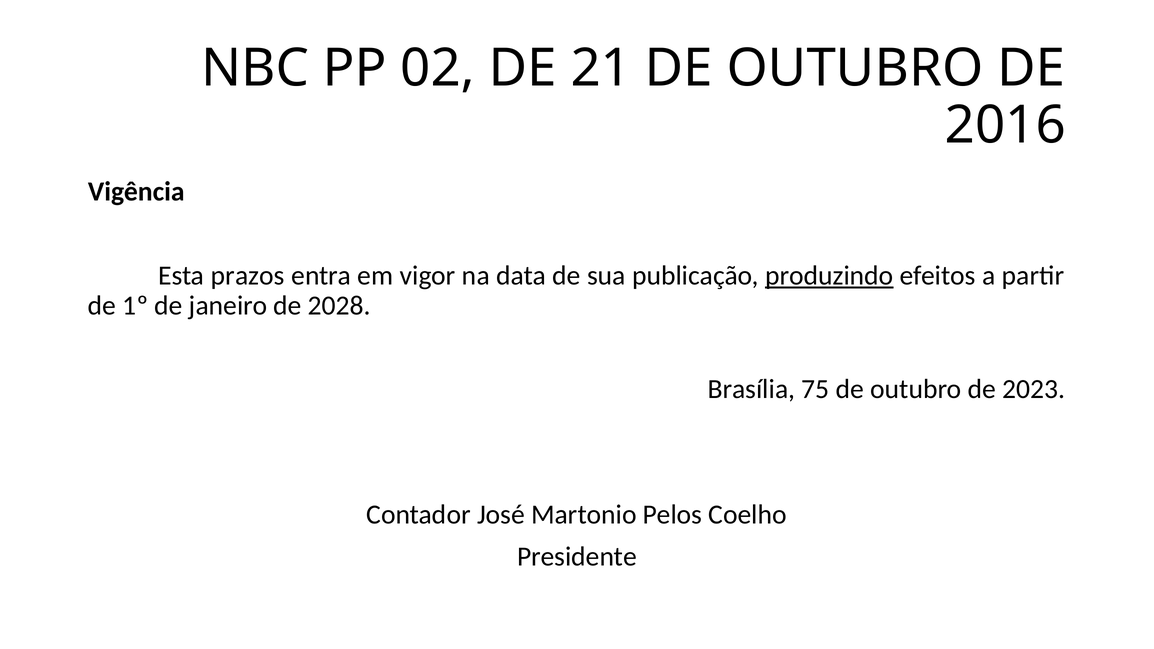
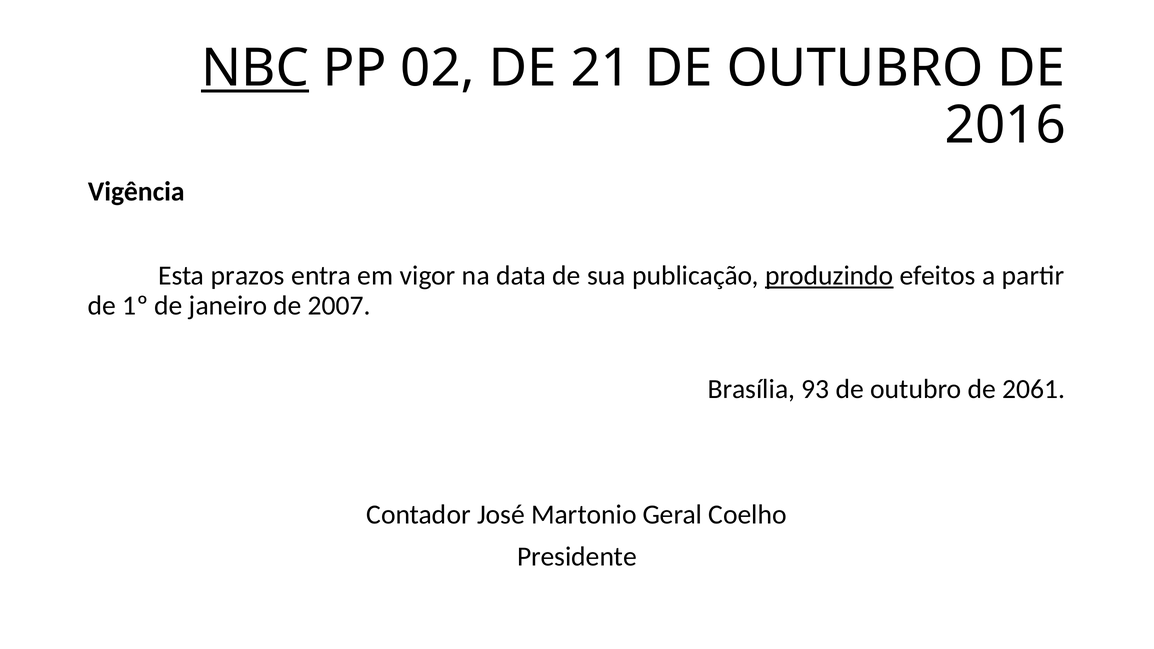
NBC underline: none -> present (255, 68)
2028: 2028 -> 2007 (339, 305)
75: 75 -> 93 (815, 389)
2023: 2023 -> 2061 (1034, 389)
Pelos: Pelos -> Geral (673, 515)
